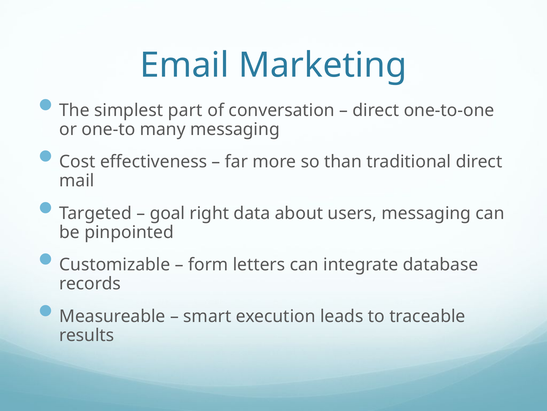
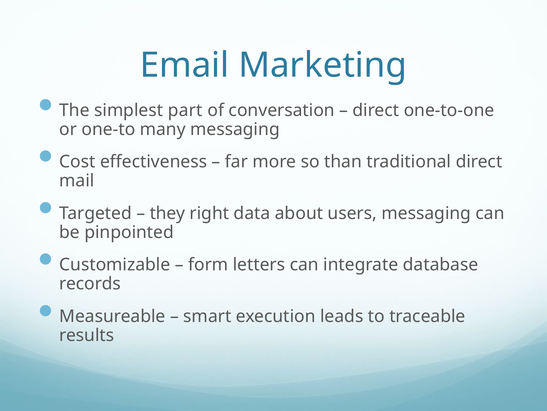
goal: goal -> they (167, 213)
